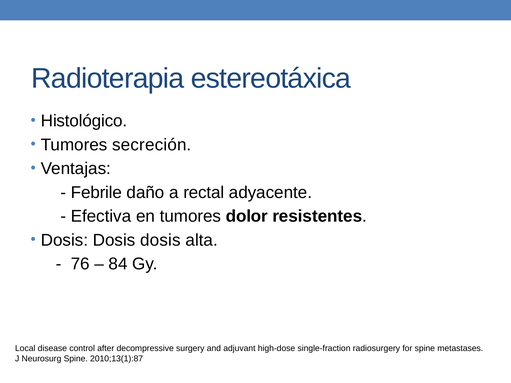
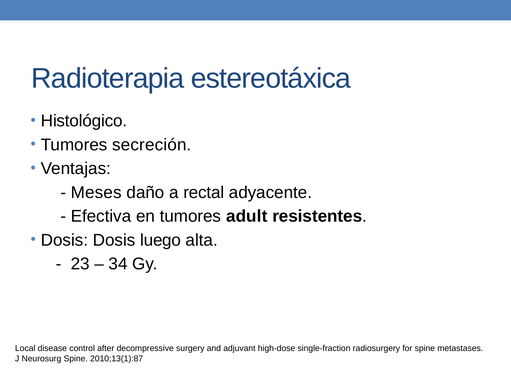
Febrile: Febrile -> Meses (96, 193)
dolor: dolor -> adult (247, 216)
Dosis Dosis dosis: dosis -> luego (161, 240)
76: 76 -> 23 (80, 264)
84: 84 -> 34 (118, 264)
